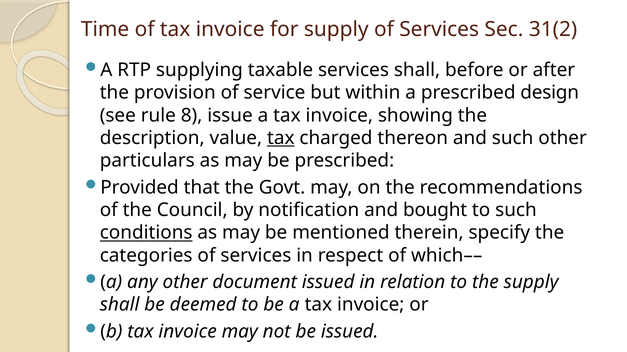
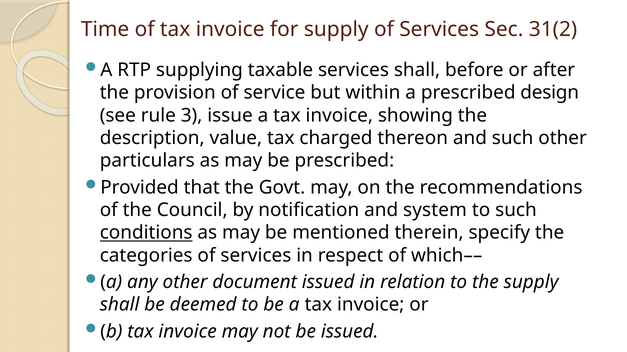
8: 8 -> 3 (192, 116)
tax underline: present -> none (281, 138)
bought: bought -> system (435, 210)
